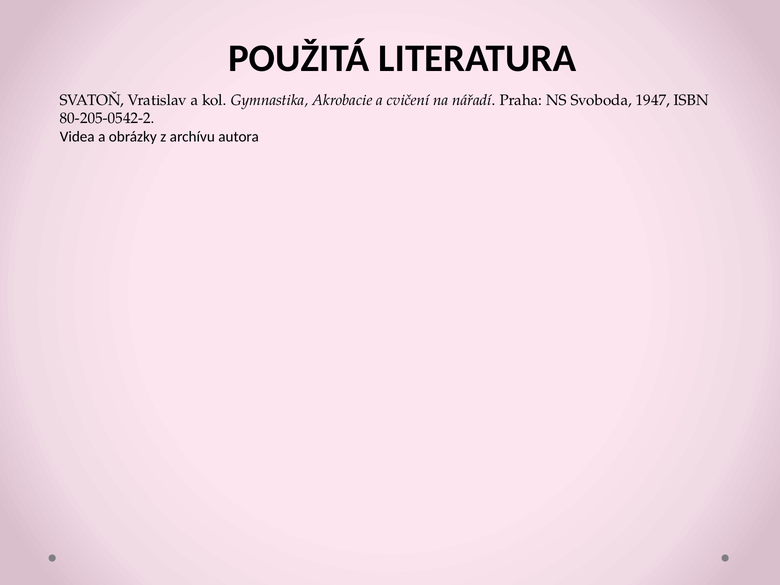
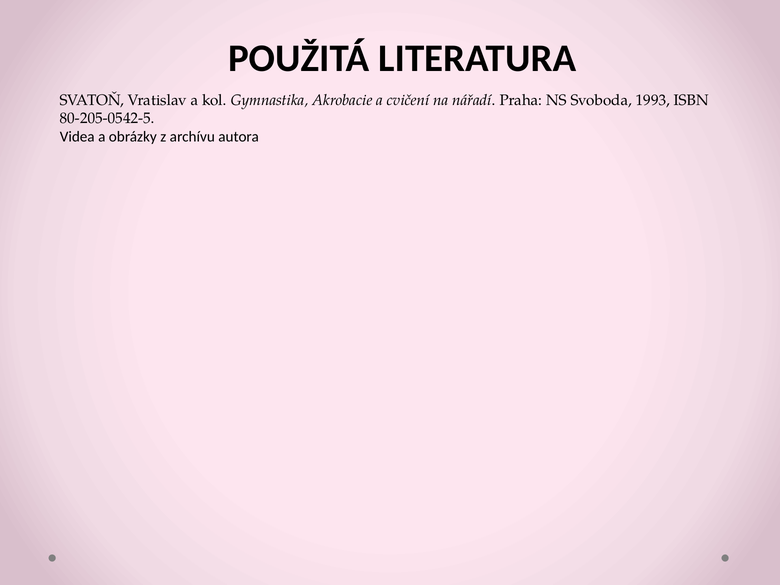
1947: 1947 -> 1993 (653, 100)
80-205-0542-2: 80-205-0542-2 -> 80-205-0542-5 (107, 118)
